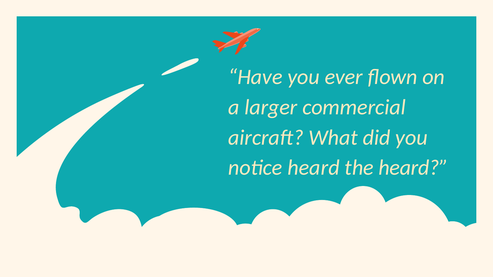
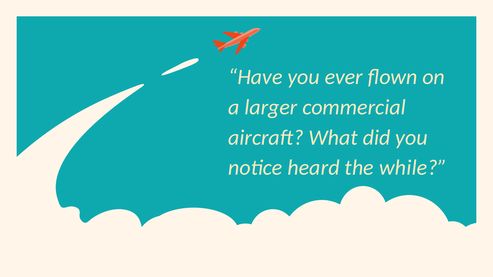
the heard: heard -> while (413, 168)
